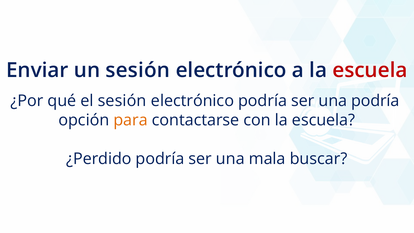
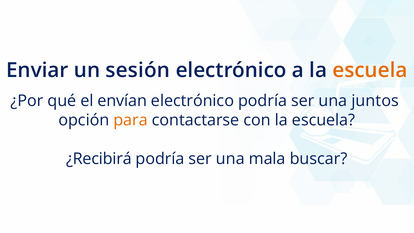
escuela colour: red -> orange (370, 70)
el sesión: sesión -> envían (122, 101)
una podría: podría -> juntos (375, 101)
¿Perdido: ¿Perdido -> ¿Recibirá (99, 159)
